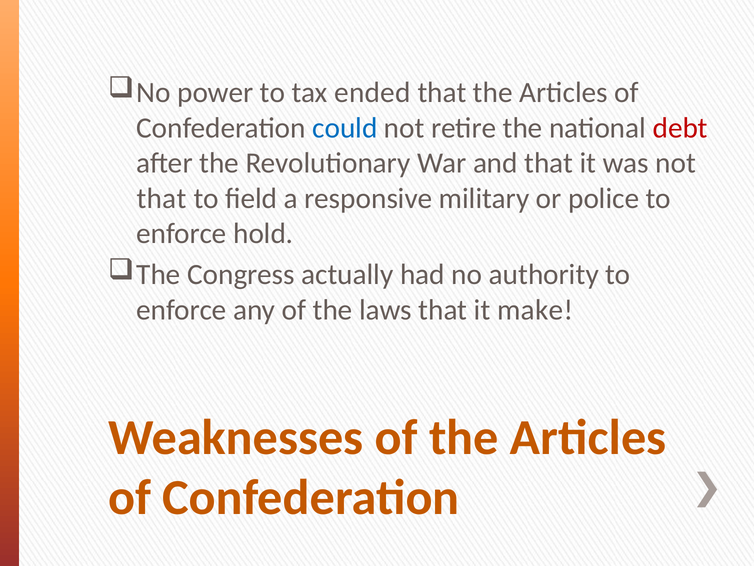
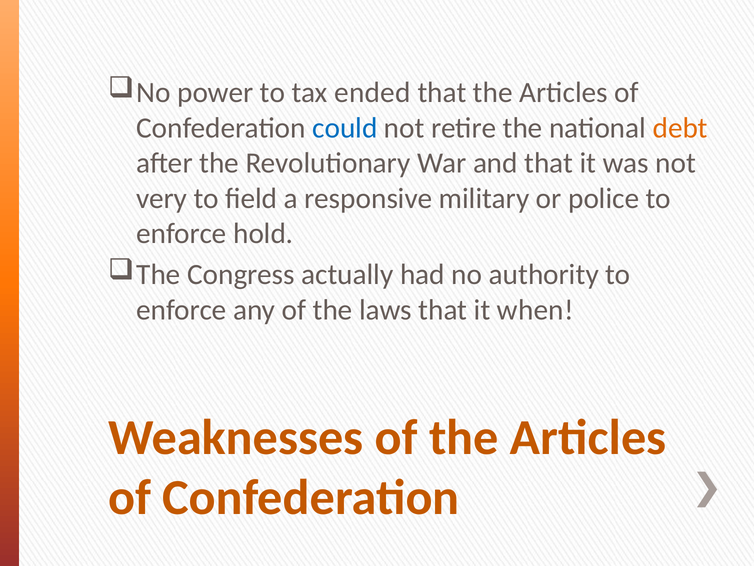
debt colour: red -> orange (680, 128)
that: that -> very (162, 198)
make: make -> when (535, 310)
